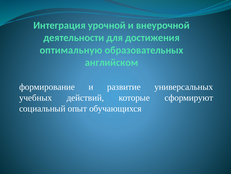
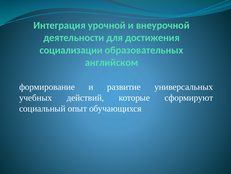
оптимальную: оптимальную -> социализации (71, 50)
